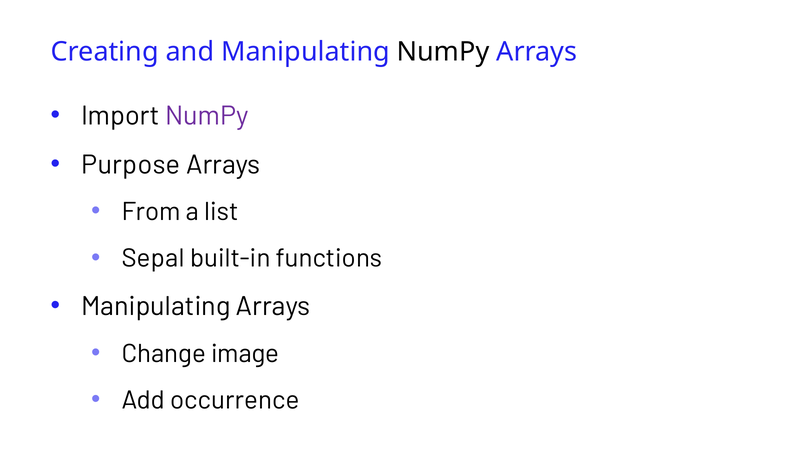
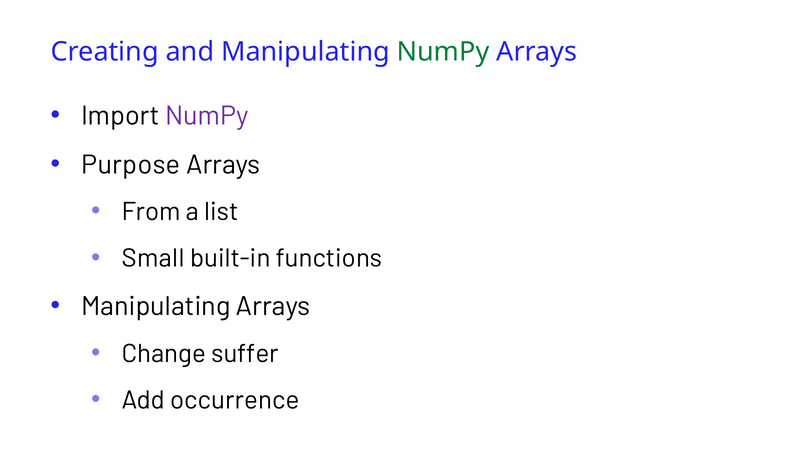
NumPy colour: black -> green (443, 52)
Sepal: Sepal -> Small (153, 258)
image: image -> suffer (245, 353)
